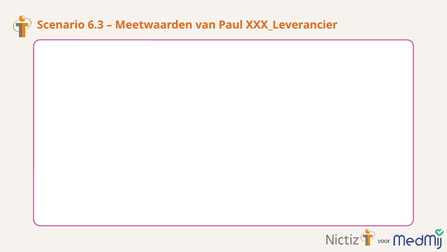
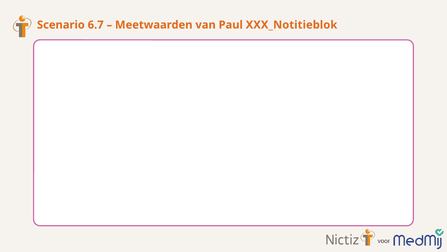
6.3: 6.3 -> 6.7 (96, 25)
XXX_Leverancier: XXX_Leverancier -> XXX_Notitieblok (292, 25)
